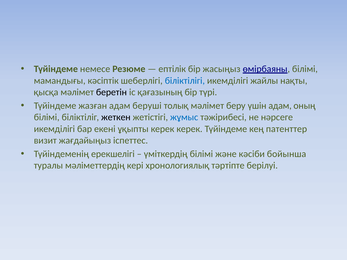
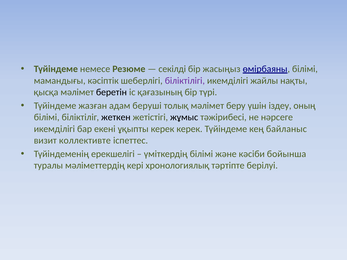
ептілік: ептілік -> секілді (172, 69)
біліктілігі colour: blue -> purple (185, 81)
үшін адам: адам -> іздеу (280, 106)
жұмыс colour: blue -> black (184, 117)
патенттер: патенттер -> байланыс (286, 129)
жағдайыңыз: жағдайыңыз -> коллективте (85, 141)
